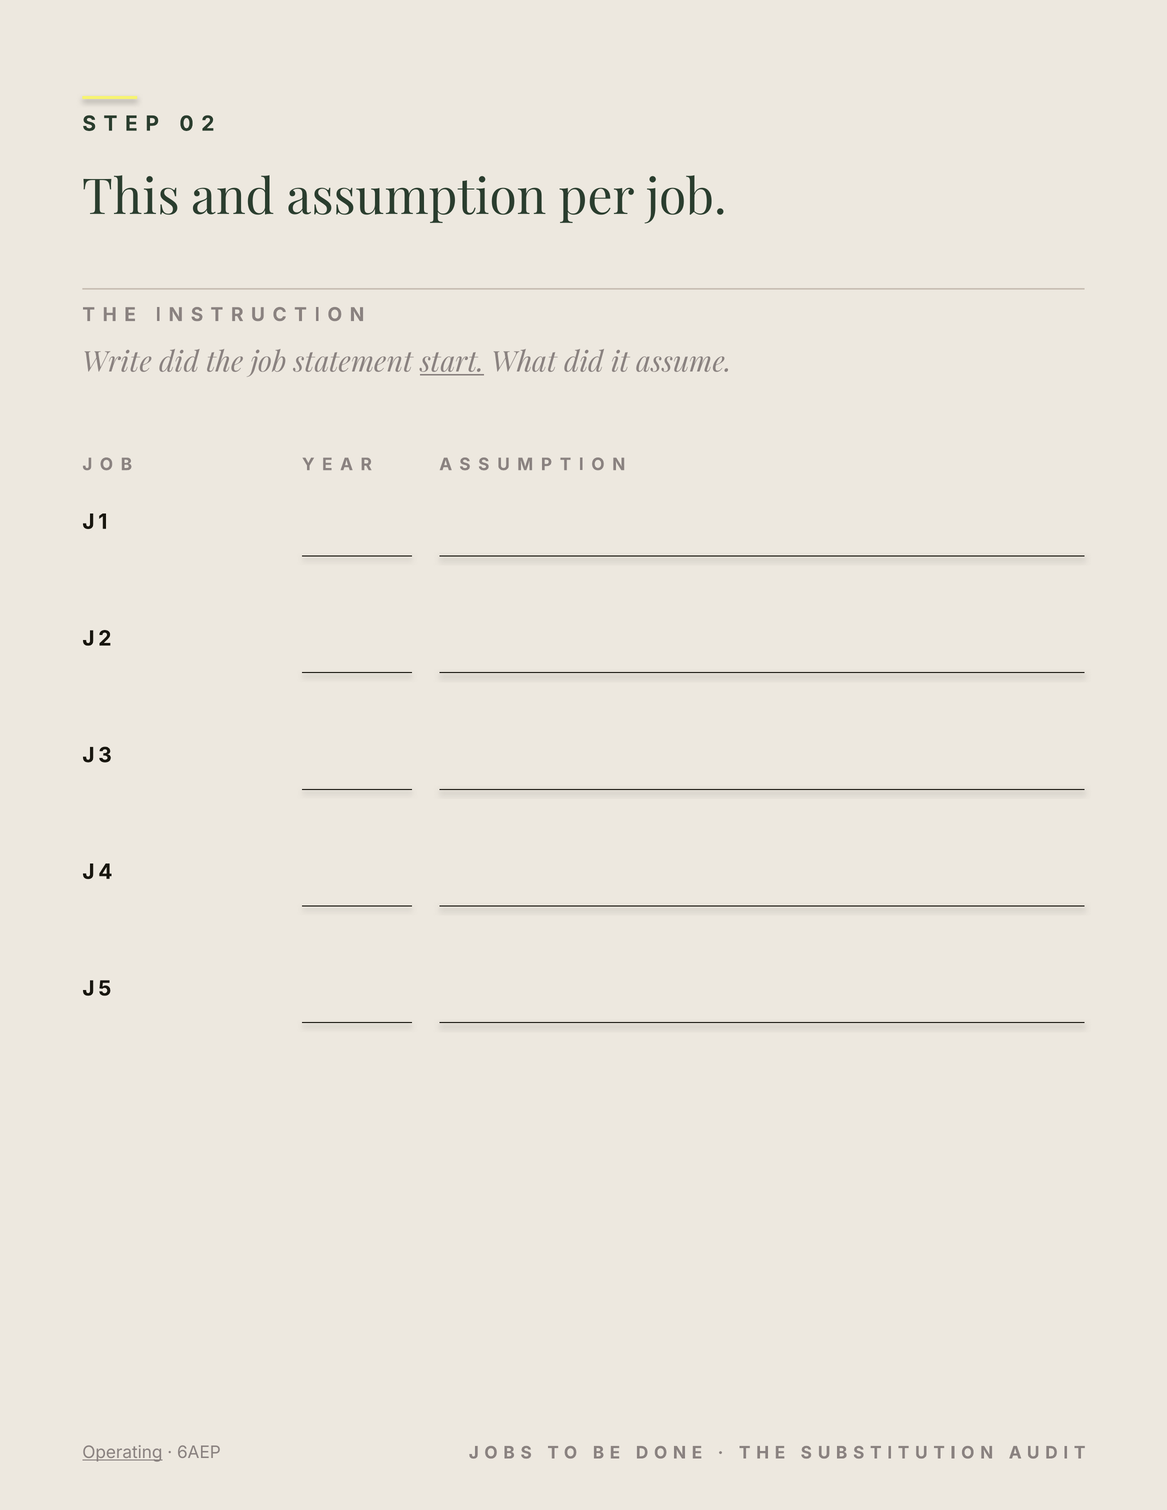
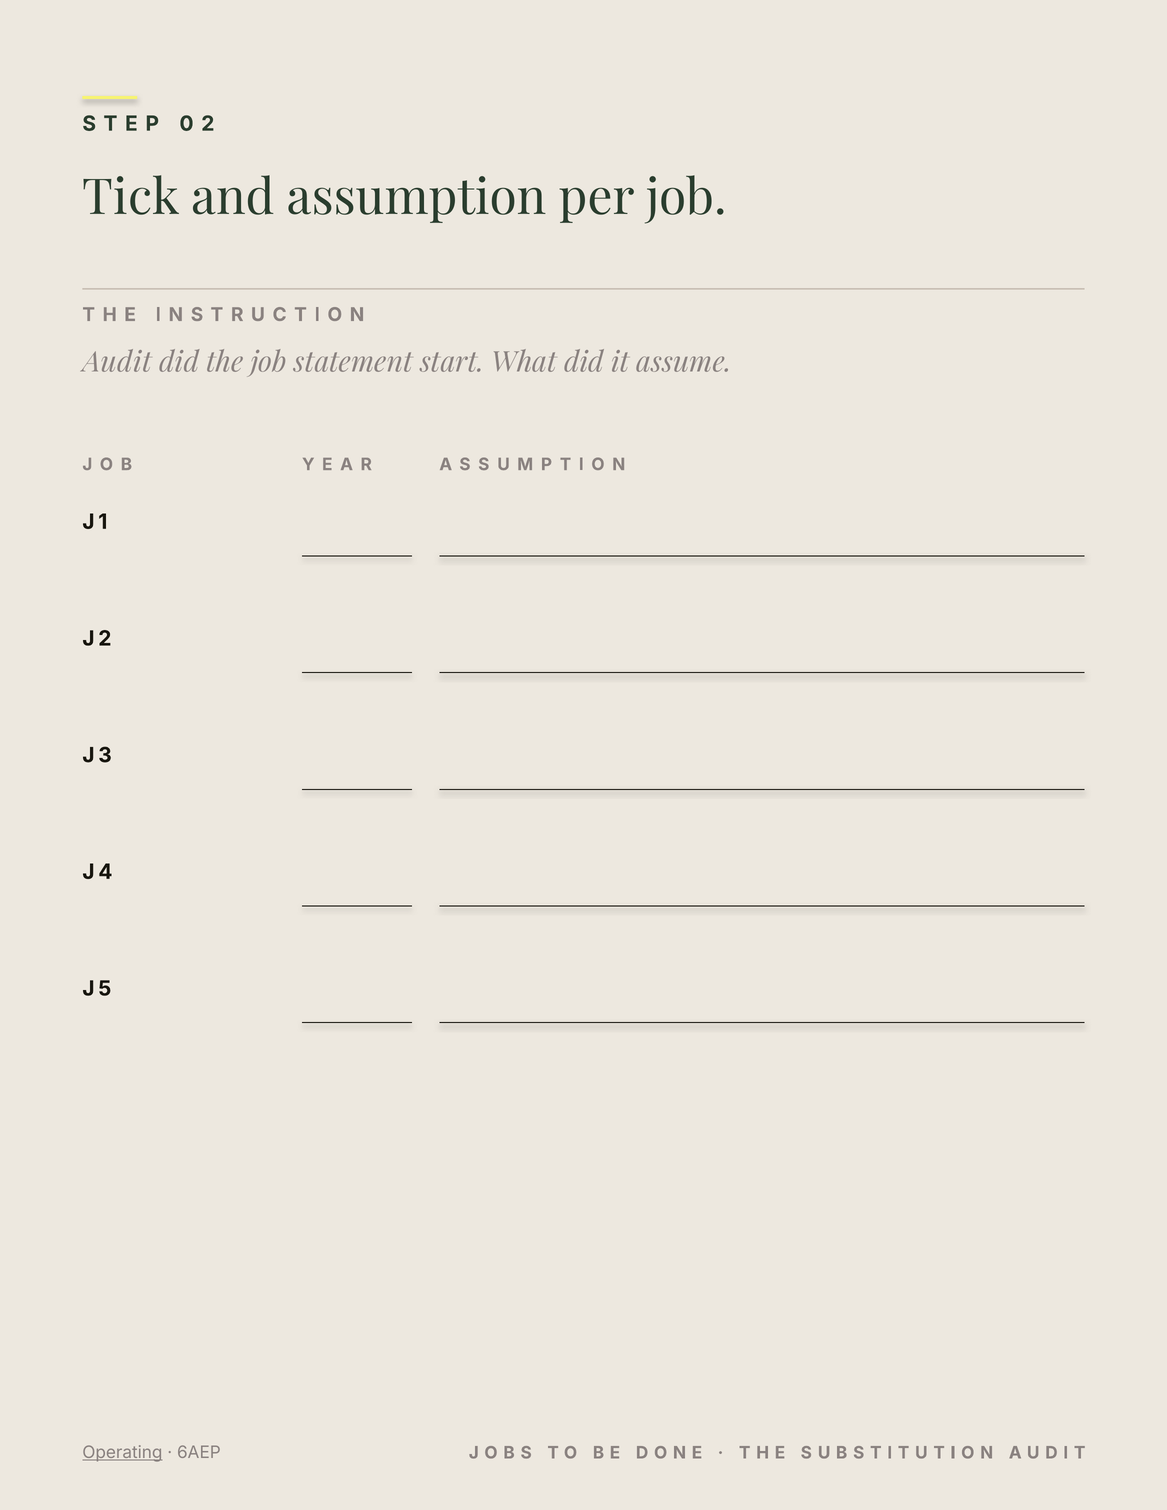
This: This -> Tick (131, 198)
Write: Write -> Audit (117, 362)
start underline: present -> none (452, 362)
